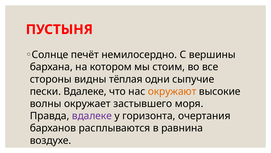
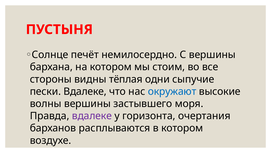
окружают colour: orange -> blue (172, 91)
волны окружает: окружает -> вершины (87, 103)
в равнина: равнина -> котором (182, 128)
